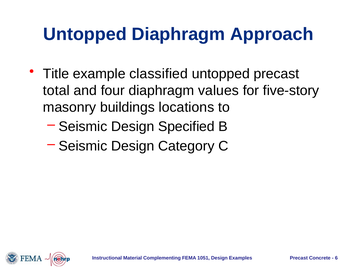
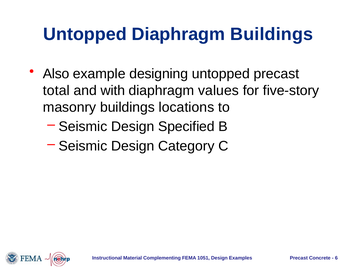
Diaphragm Approach: Approach -> Buildings (272, 34)
Title: Title -> Also (56, 74)
classified: classified -> designing (159, 74)
four: four -> with (113, 91)
